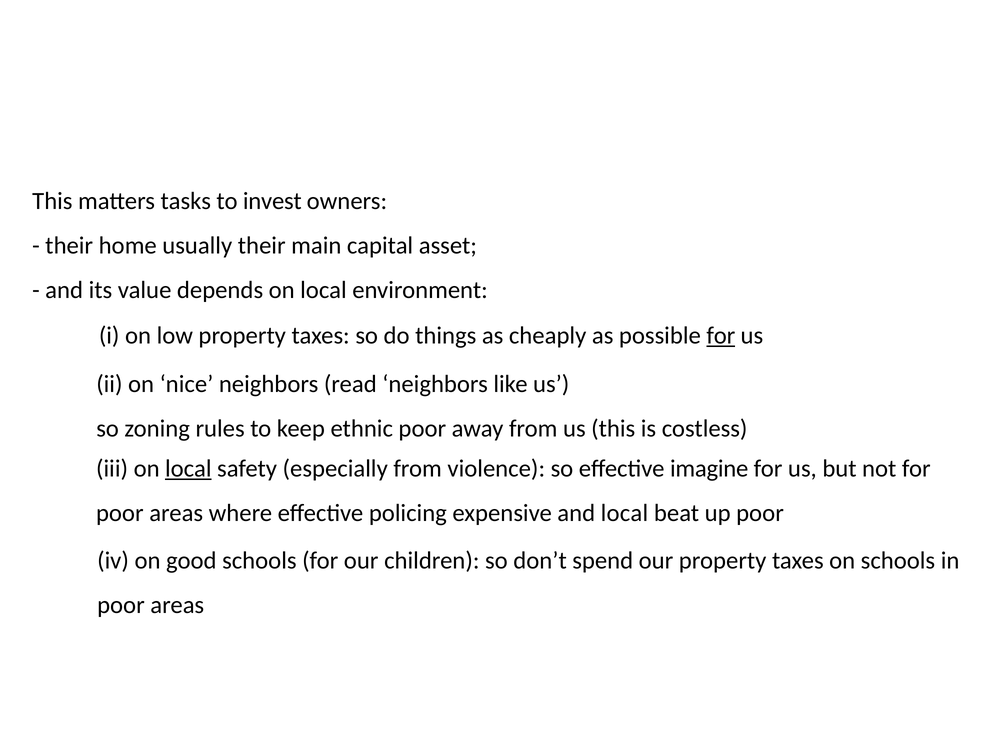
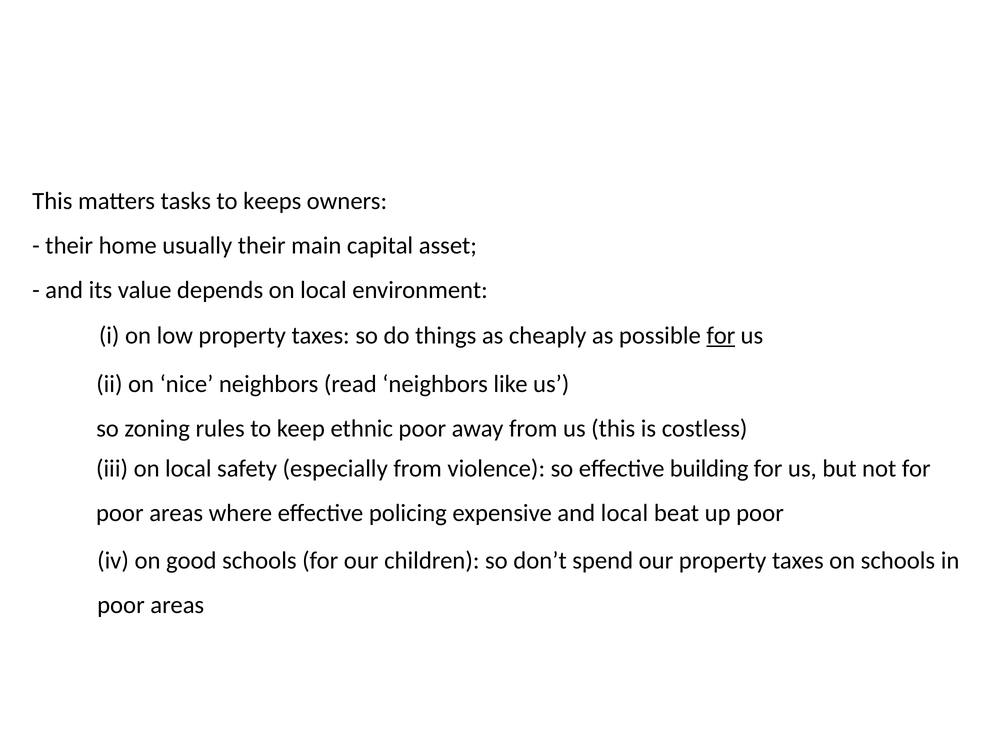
invest: invest -> keeps (272, 201)
local underline: present -> none (188, 468)
imagine: imagine -> building (709, 468)
